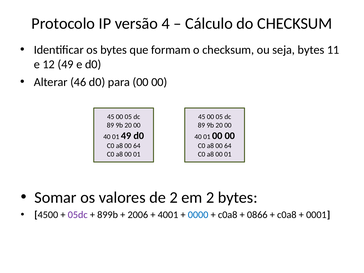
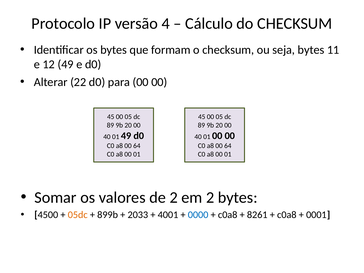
46: 46 -> 22 (78, 82)
05dc colour: purple -> orange (78, 215)
2006: 2006 -> 2033 (138, 215)
0866: 0866 -> 8261 (257, 215)
